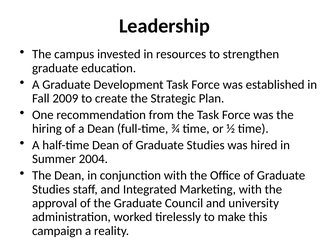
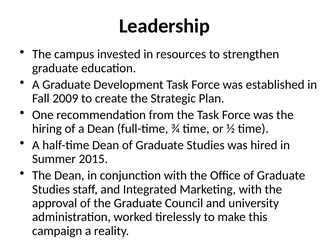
2004: 2004 -> 2015 (93, 159)
